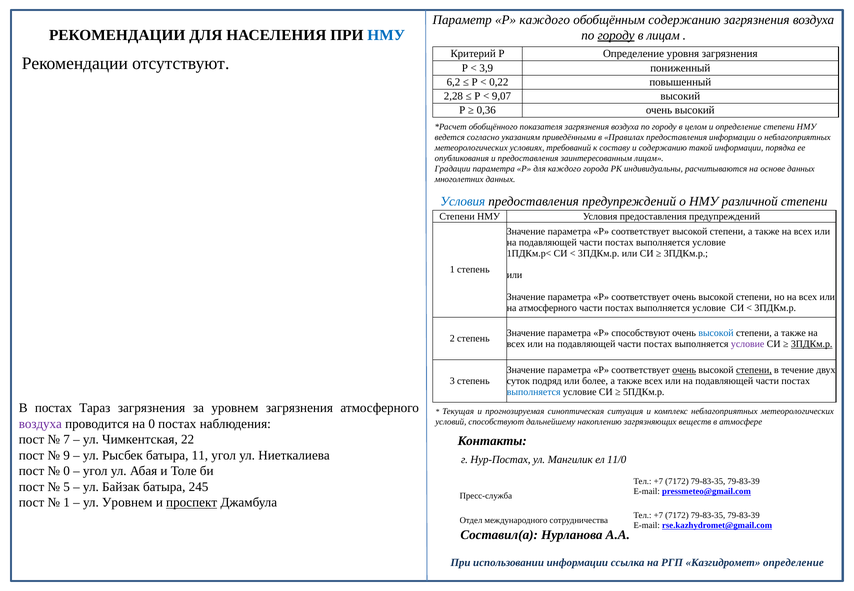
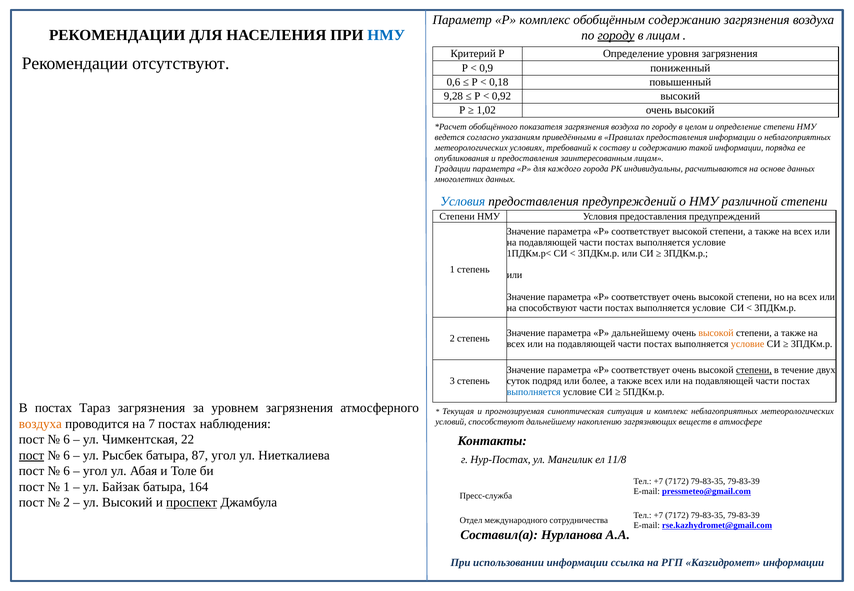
Р каждого: каждого -> комплекс (545, 20)
3,9: 3,9 -> 0,9 (486, 68)
6,2: 6,2 -> 0,6 (453, 82)
0,22: 0,22 -> 0,18 (499, 82)
2,28: 2,28 -> 9,28 (453, 96)
9,07: 9,07 -> 0,92 (501, 96)
0,36: 0,36 -> 1,02 (486, 110)
на атмосферного: атмосферного -> способствуют (548, 308)
Р способствуют: способствуют -> дальнейшему (641, 333)
высокой colour: blue -> orange (716, 333)
условие colour: purple -> orange (748, 344)
3ПДКм.р underline: present -> none (812, 344)
очень underline: present -> none (684, 370)
воздуха colour: purple -> orange (40, 424)
на 0: 0 -> 7 (152, 424)
7: 7 -> 6 (67, 440)
пост underline: none -> present (32, 455)
9: 9 -> 6 (67, 455)
11: 11 -> 87 (200, 455)
11/0: 11/0 -> 11/8 (617, 460)
0: 0 -> 6 (67, 471)
5: 5 -> 1 (67, 487)
245: 245 -> 164 (199, 487)
1: 1 -> 2 (67, 503)
ул Уровнем: Уровнем -> Высокий (127, 503)
Казгидромет определение: определение -> информации (794, 563)
